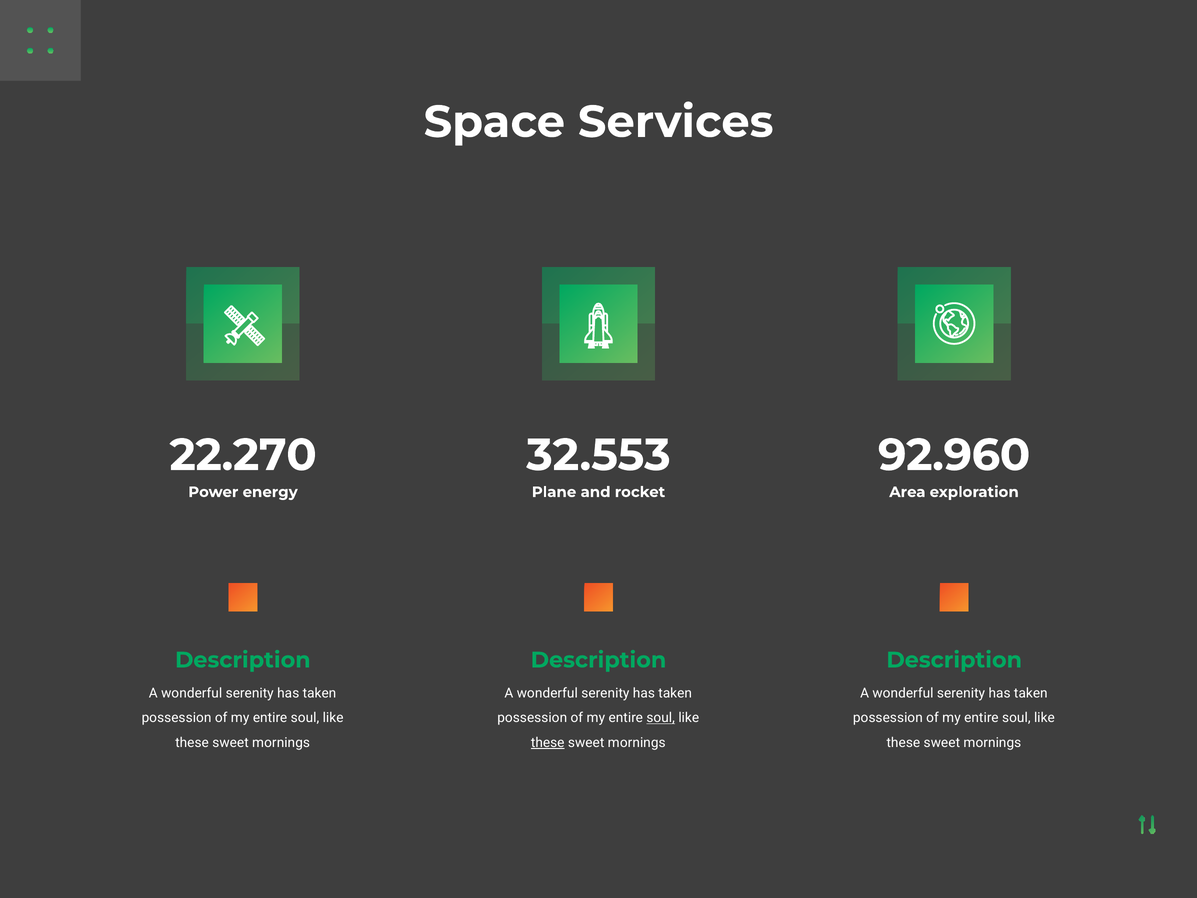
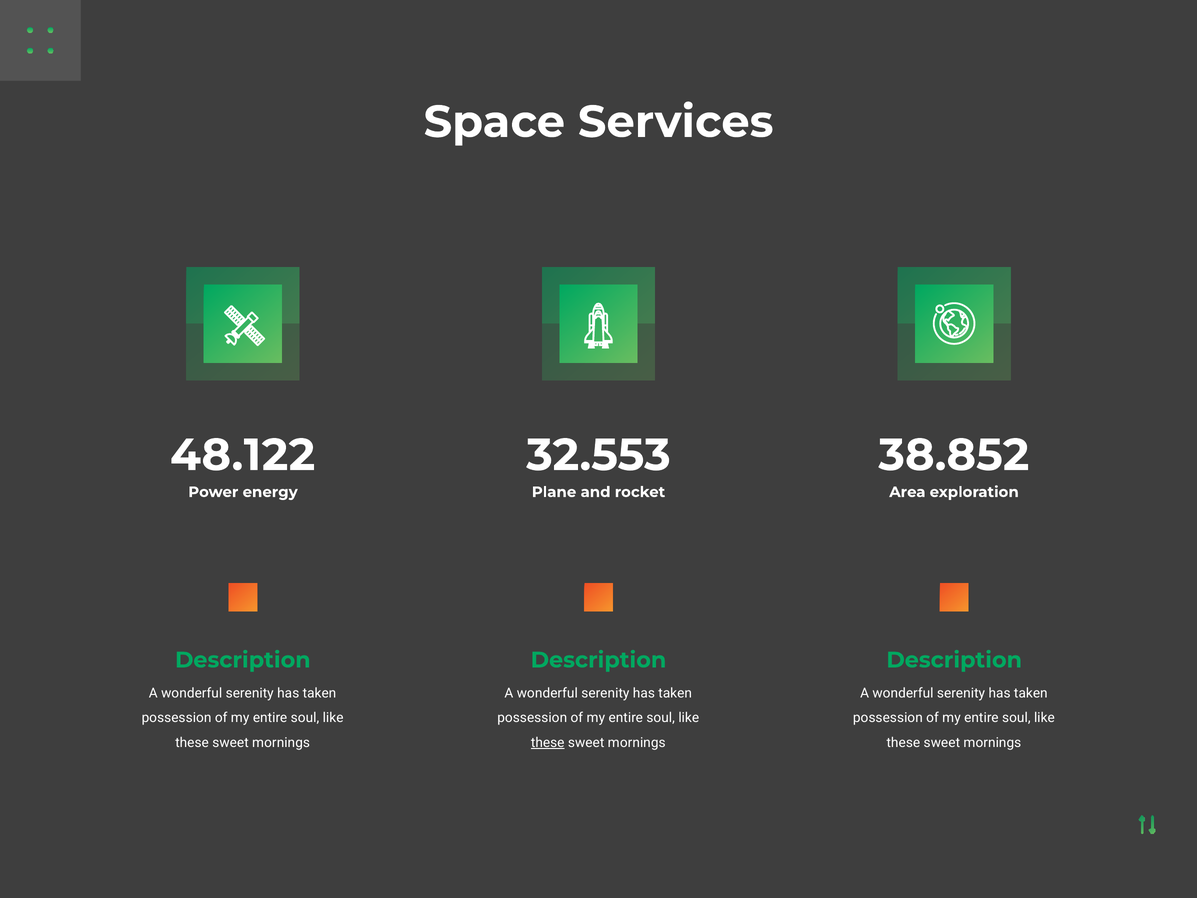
22.270: 22.270 -> 48.122 (243, 455)
92.960: 92.960 -> 38.852 (954, 455)
soul underline: present -> none (661, 718)
